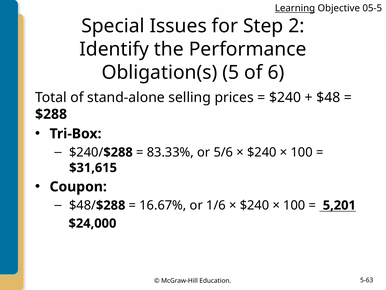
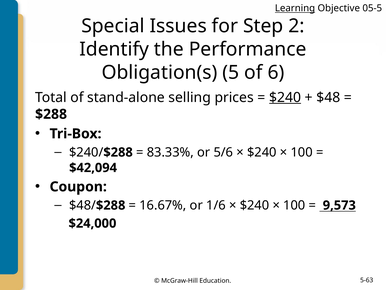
$240 underline: none -> present (285, 97)
$31,615: $31,615 -> $42,094 (93, 168)
5,201: 5,201 -> 9,573 (339, 205)
